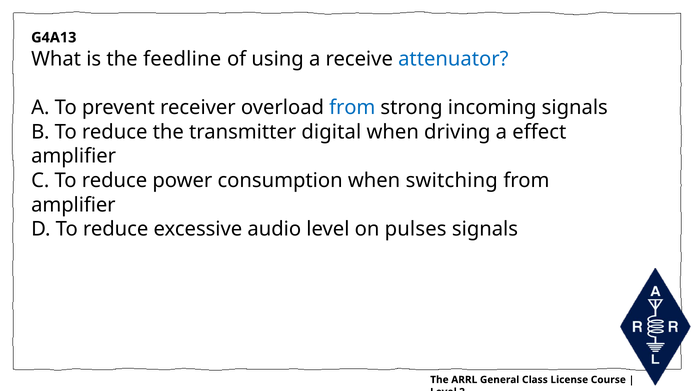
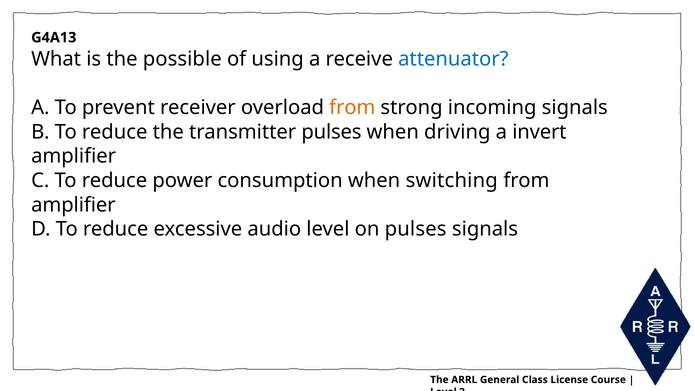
feedline: feedline -> possible (182, 59)
from colour: blue -> orange (352, 107)
transmitter digital: digital -> pulses (331, 132)
effect: effect -> invert (539, 132)
